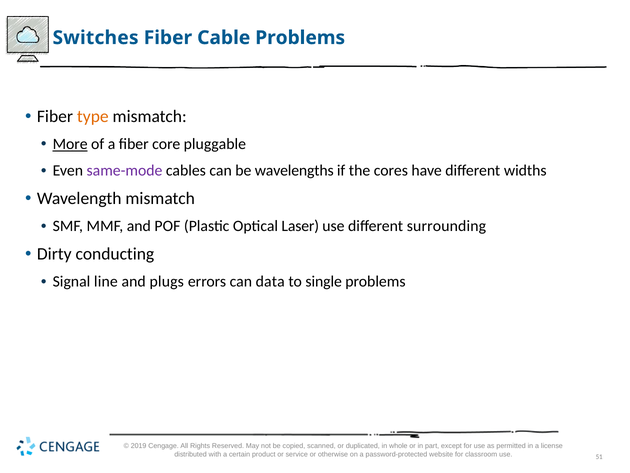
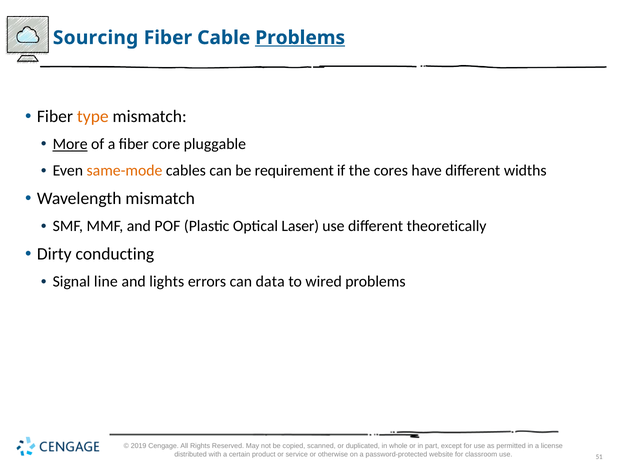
Switches: Switches -> Sourcing (96, 38)
Problems underline: none -> present (300, 38)
same-mode colour: purple -> orange (124, 171)
wavelengths: wavelengths -> requirement (294, 171)
surrounding: surrounding -> theoretically (447, 226)
plugs: plugs -> lights (167, 281)
single: single -> wired (324, 281)
